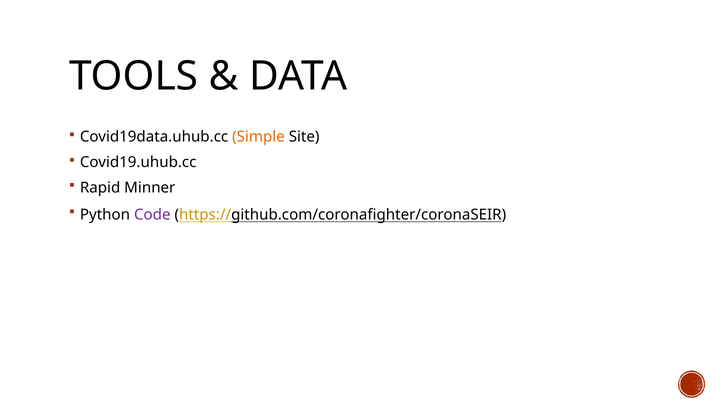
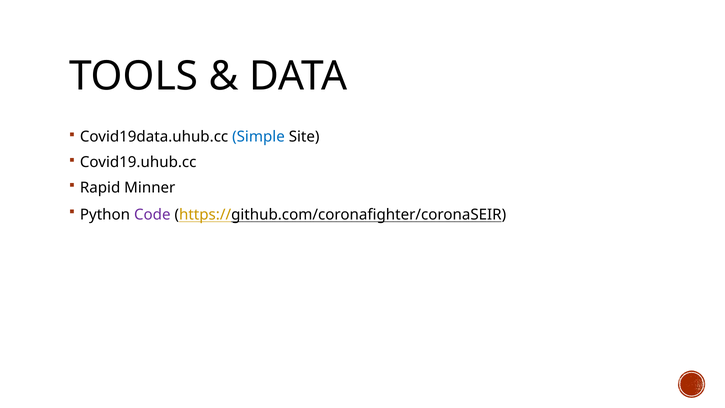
Simple colour: orange -> blue (258, 137)
